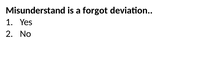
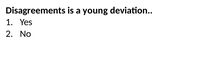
Misunderstand: Misunderstand -> Disagreements (36, 11)
forgot: forgot -> young (95, 11)
